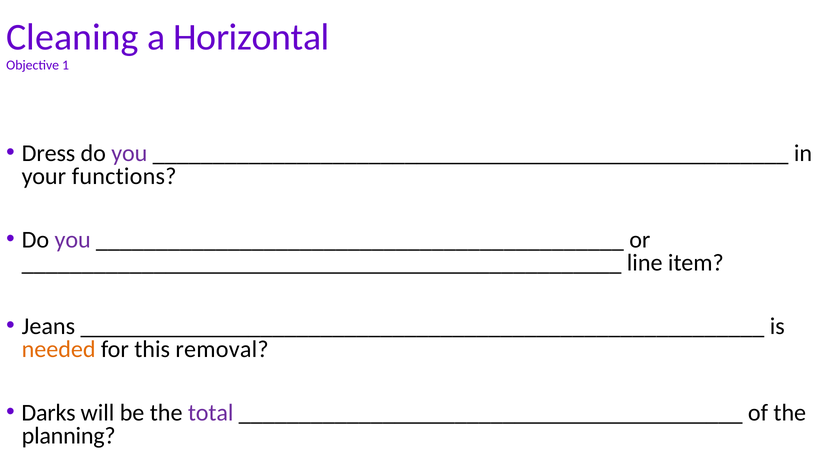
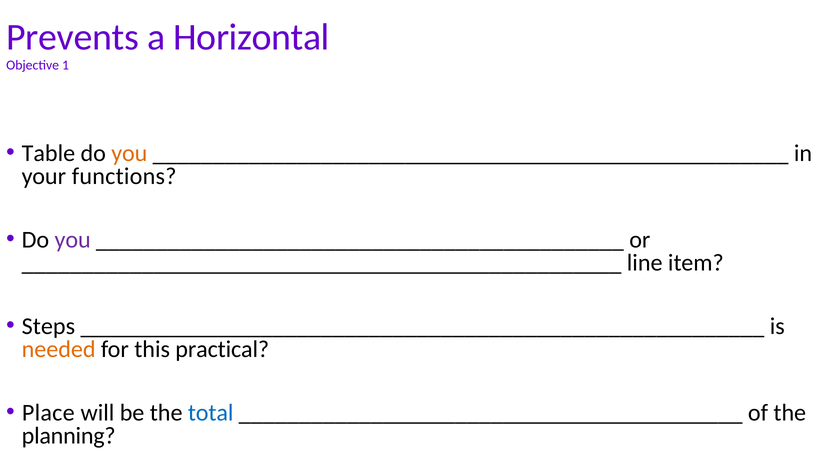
Cleaning: Cleaning -> Prevents (73, 37)
Dress: Dress -> Table (48, 153)
you colour: purple -> orange (129, 153)
Jeans: Jeans -> Steps (48, 326)
removal: removal -> practical (222, 349)
Darks: Darks -> Place (48, 413)
total colour: purple -> blue (211, 413)
